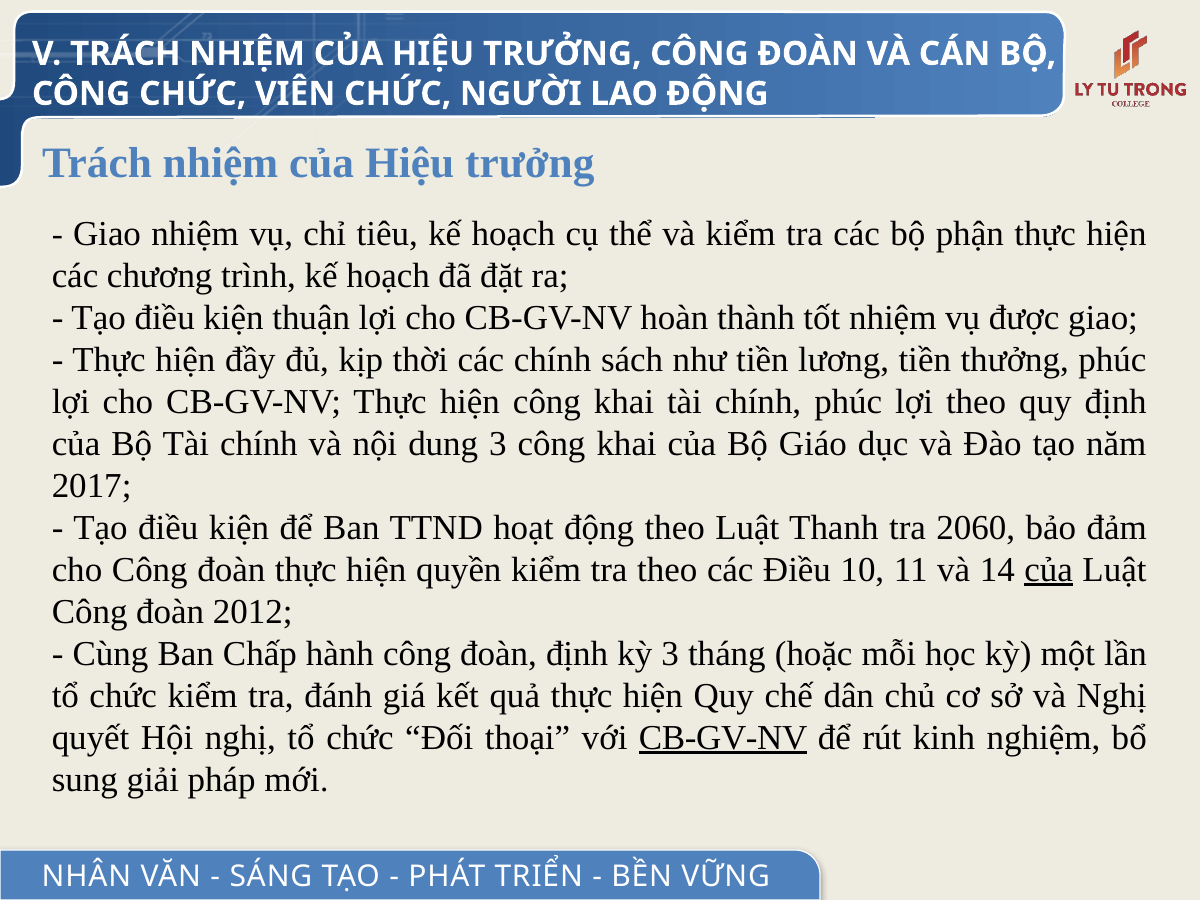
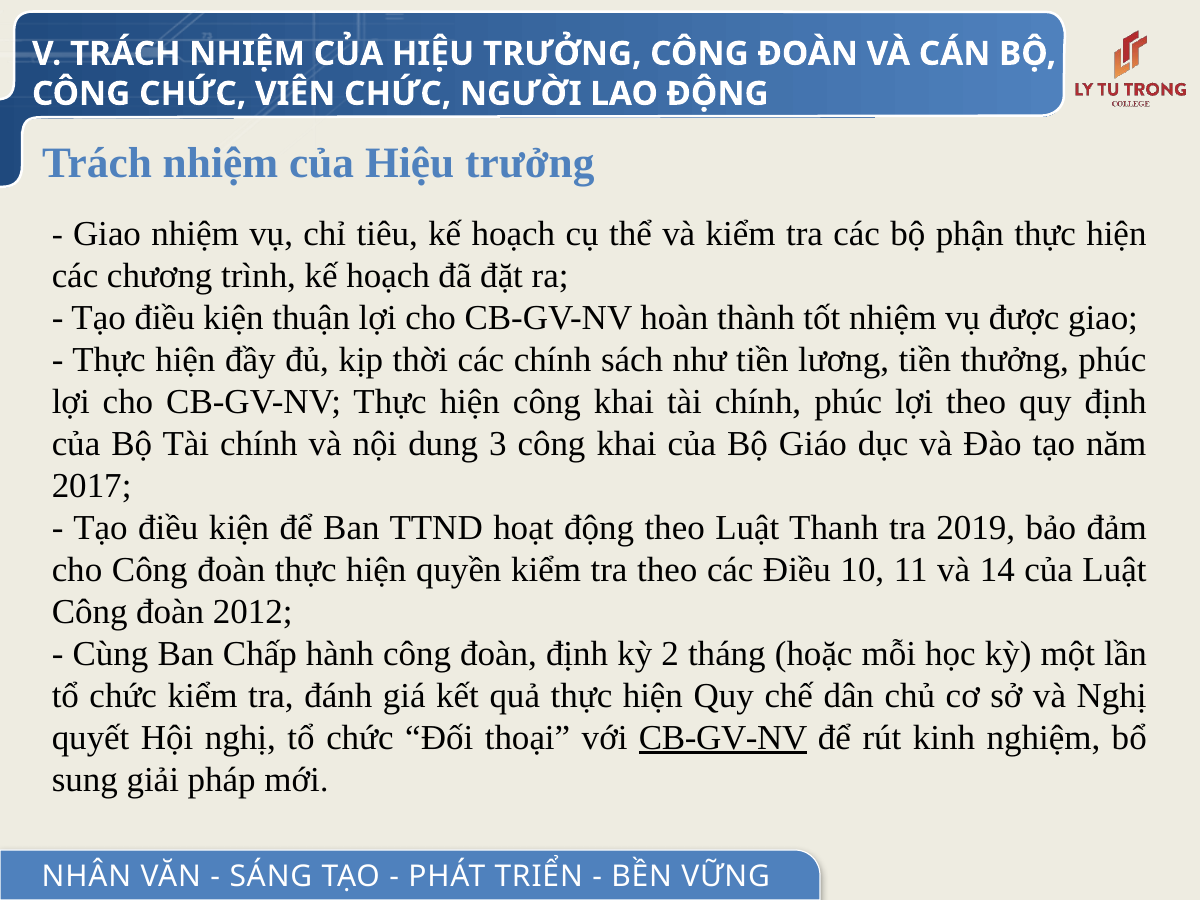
2060: 2060 -> 2019 (976, 527)
của underline: present -> none (1049, 569)
kỳ 3: 3 -> 2 (670, 653)
